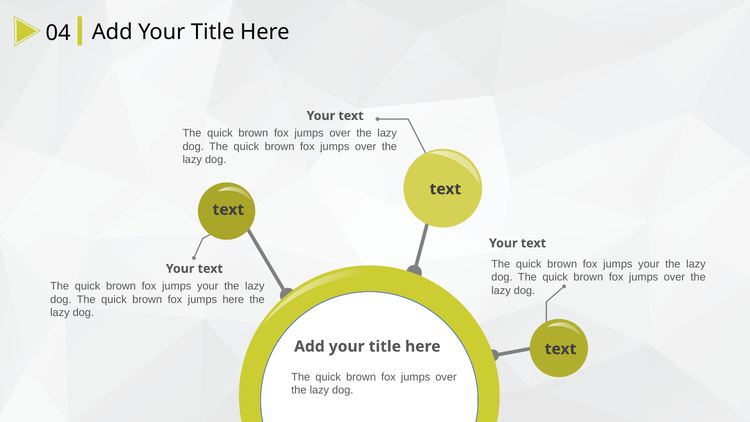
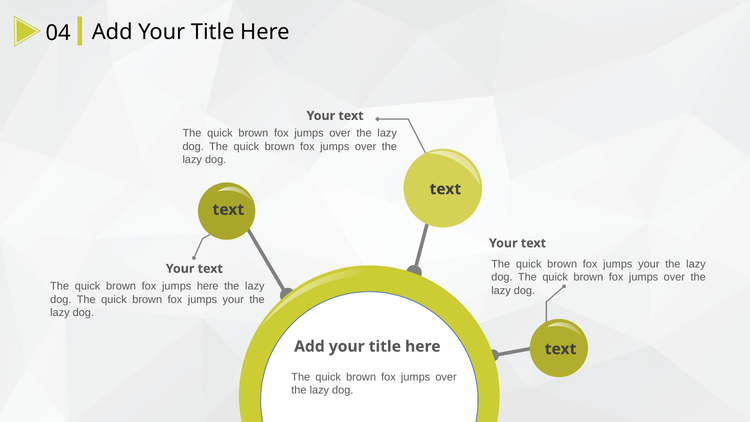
your: your -> here (208, 286)
here: here -> your (233, 299)
